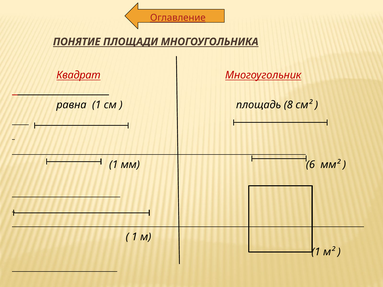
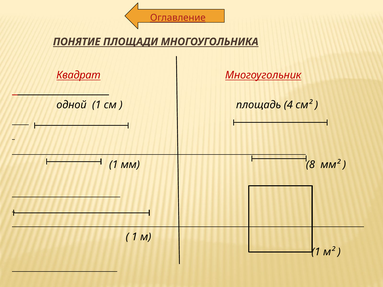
равна: равна -> одной (71, 105)
8: 8 -> 4 (288, 105)
6: 6 -> 8 (310, 165)
